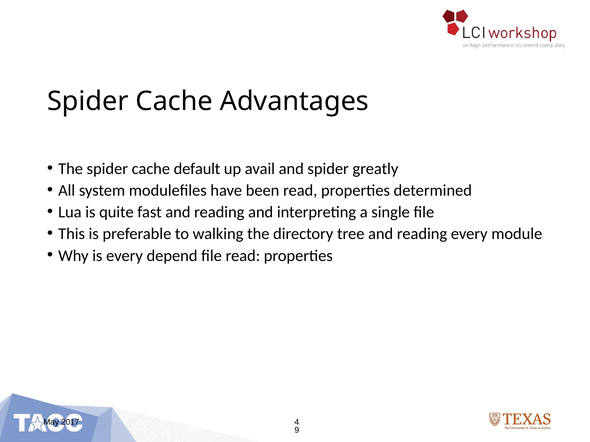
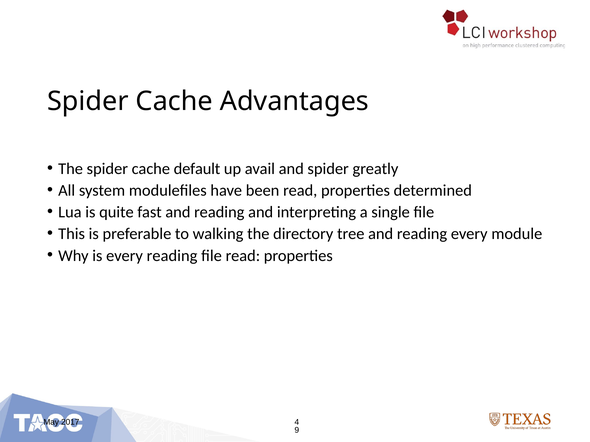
every depend: depend -> reading (172, 256)
